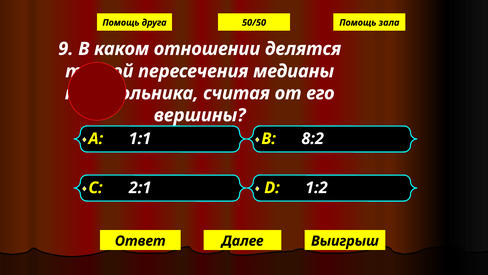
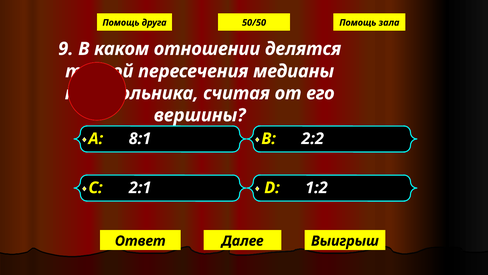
1:1: 1:1 -> 8:1 (140, 138)
8:2: 8:2 -> 2:2 (313, 138)
